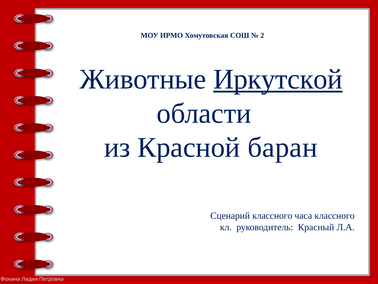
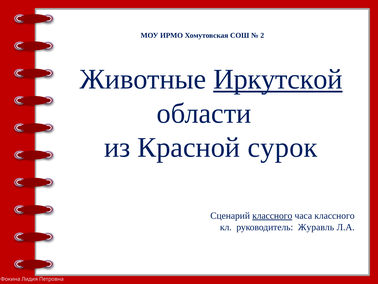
баран: баран -> сурок (283, 147)
классного underline: none -> present (272, 215)
Красный: Красный -> Журавль (316, 227)
